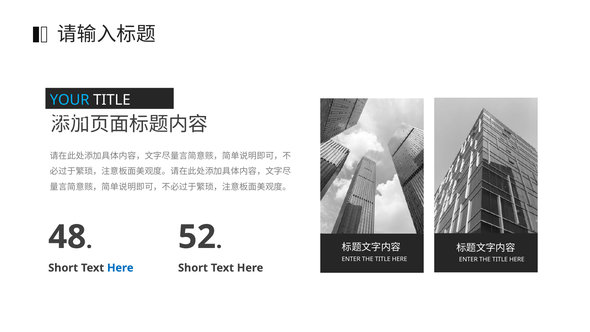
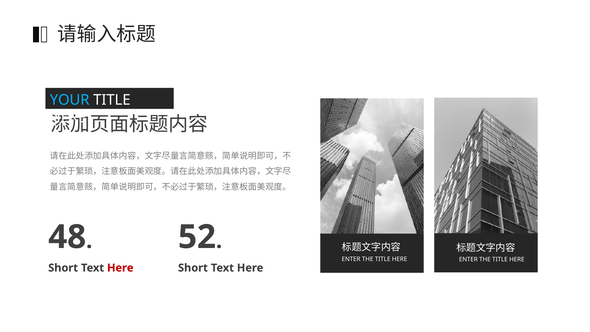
Here colour: blue -> red (120, 268)
